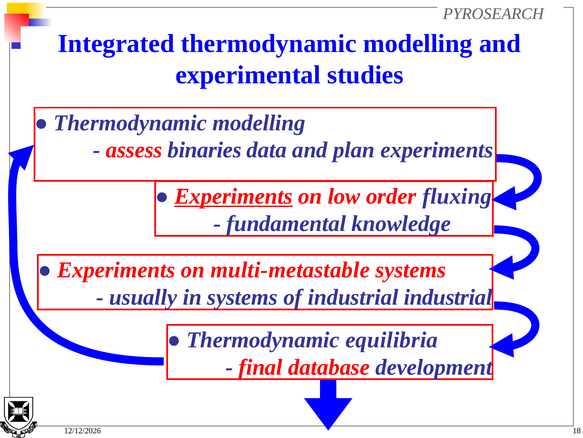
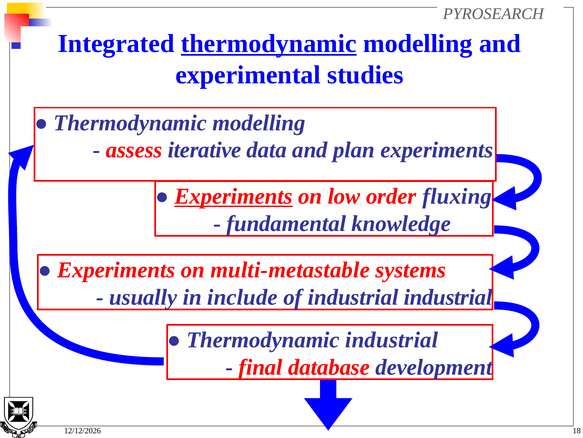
thermodynamic underline: none -> present (269, 44)
binaries: binaries -> iterative (205, 150)
in systems: systems -> include (242, 297)
Thermodynamic equilibria: equilibria -> industrial (392, 339)
